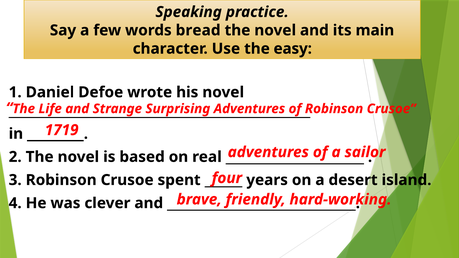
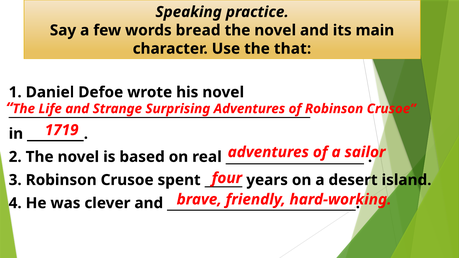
easy: easy -> that (293, 49)
